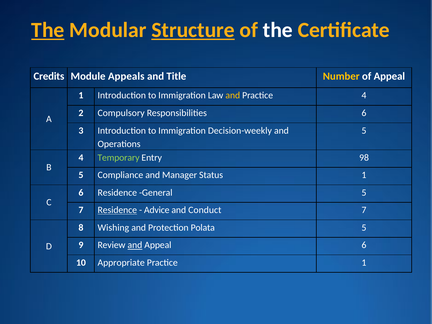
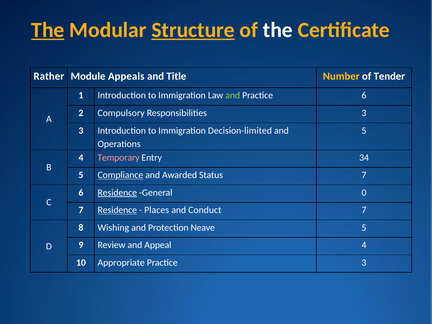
Credits: Credits -> Rather (49, 76)
of Appeal: Appeal -> Tender (389, 76)
and colour: yellow -> light green (233, 95)
Practice 4: 4 -> 6 (364, 95)
Responsibilities 6: 6 -> 3 (364, 113)
Decision-weekly: Decision-weekly -> Decision-limited (240, 131)
Temporary colour: light green -> pink (119, 158)
98: 98 -> 34 (364, 158)
Compliance underline: none -> present (120, 175)
Manager: Manager -> Awarded (180, 175)
Status 1: 1 -> 7 (364, 175)
Residence underline: none -> present (117, 193)
General 5: 5 -> 0 (364, 193)
Advice: Advice -> Places (157, 210)
Polata: Polata -> Neave (203, 228)
and underline: present -> none (135, 245)
Appeal 6: 6 -> 4 (364, 245)
Practice 1: 1 -> 3 (364, 263)
